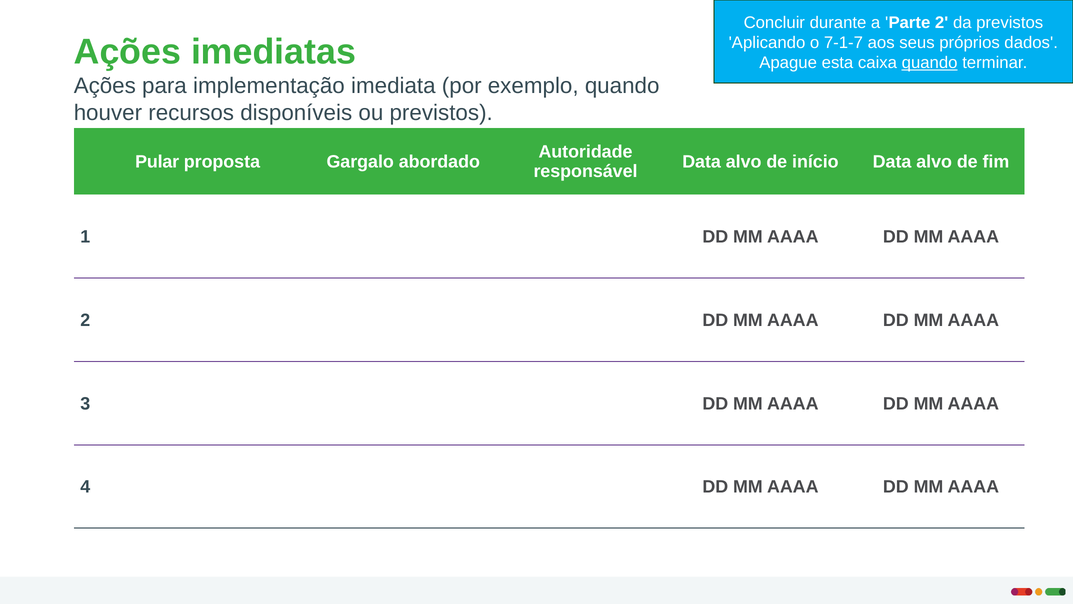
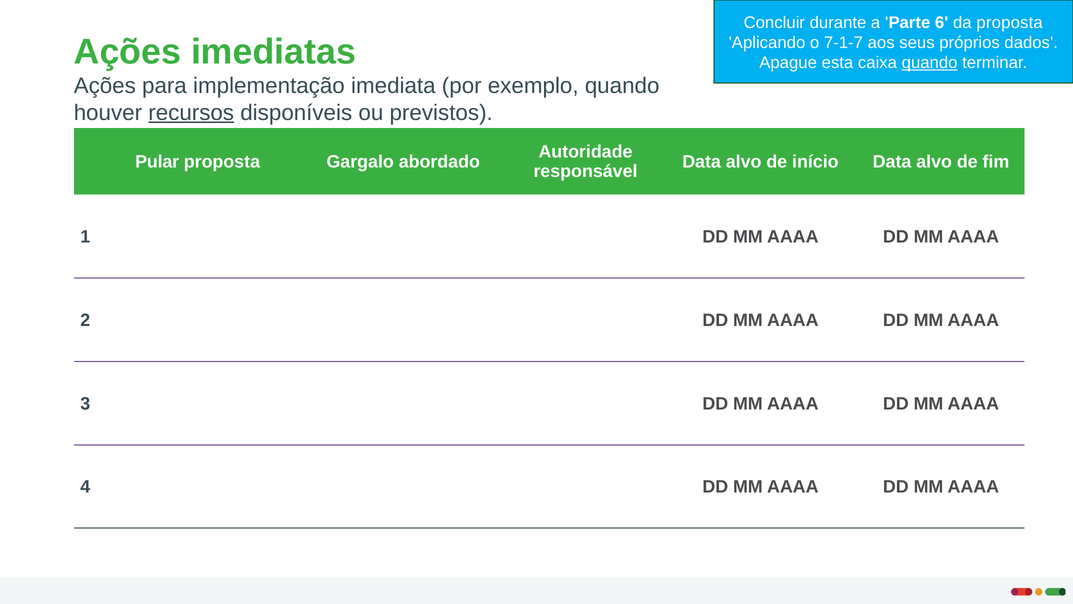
Parte 2: 2 -> 6 (942, 23)
da previstos: previstos -> proposta (1010, 23)
recursos underline: none -> present (191, 113)
